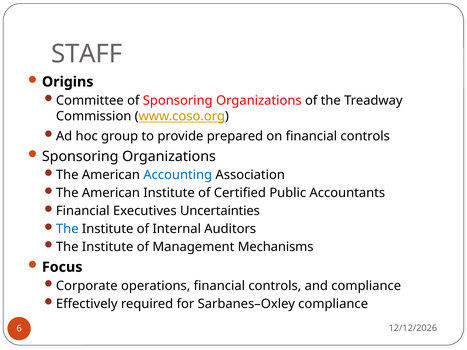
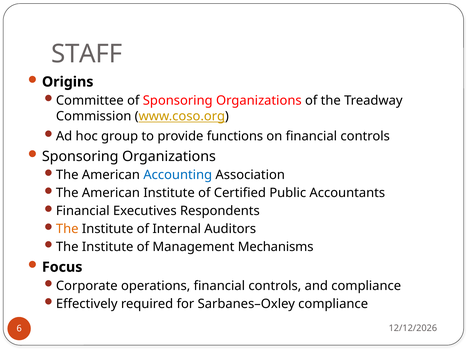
prepared: prepared -> functions (235, 136)
Uncertainties: Uncertainties -> Respondents (220, 211)
The colour: blue -> orange (67, 229)
